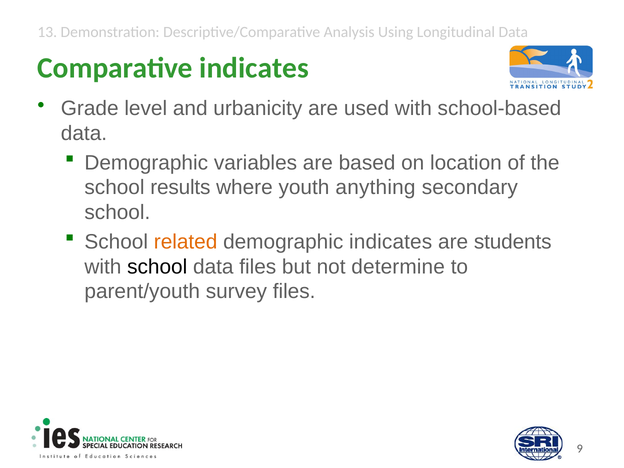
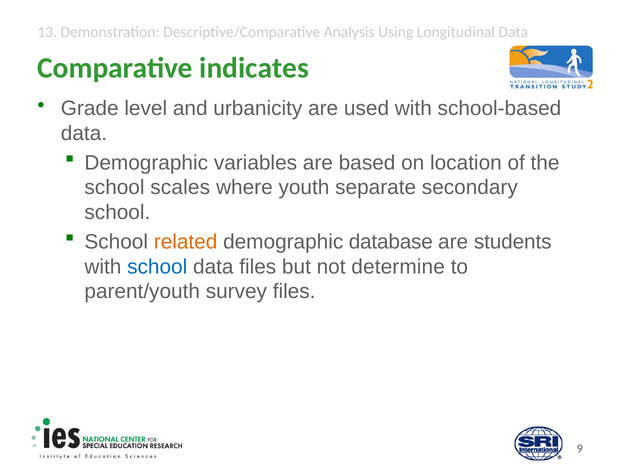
results: results -> scales (180, 188)
anything: anything -> separate (376, 188)
demographic indicates: indicates -> database (391, 242)
school colour: black -> blue (157, 267)
